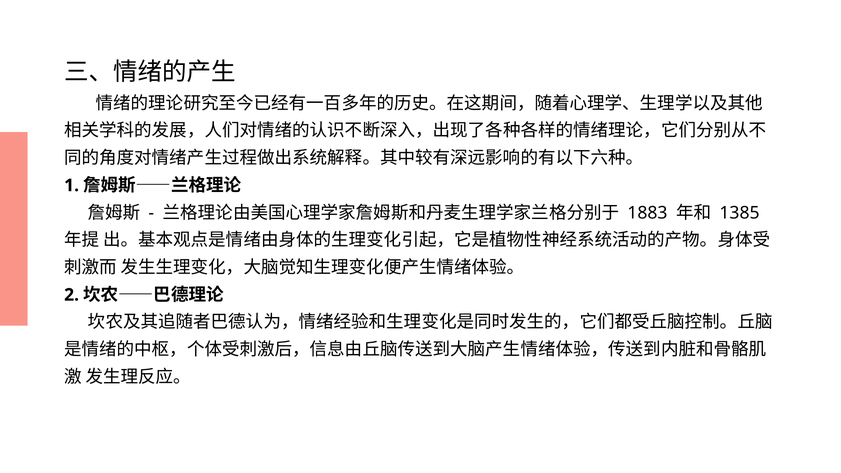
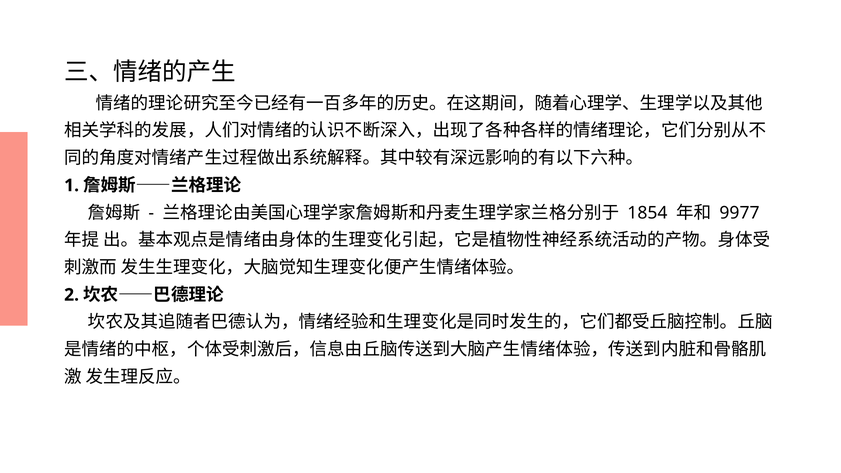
1883: 1883 -> 1854 (647, 213)
1385: 1385 -> 9977 (740, 213)
